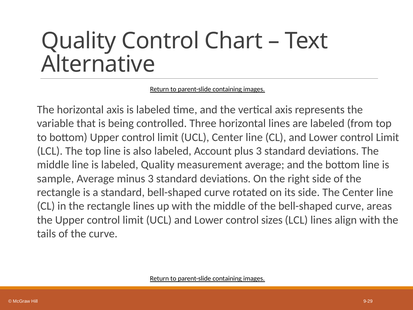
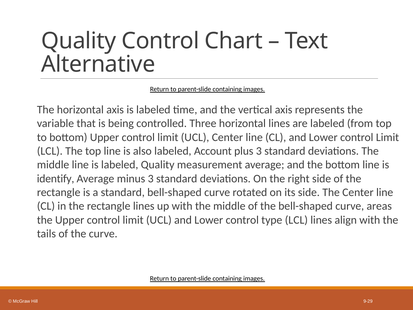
sample: sample -> identify (56, 178)
sizes: sizes -> type (272, 220)
